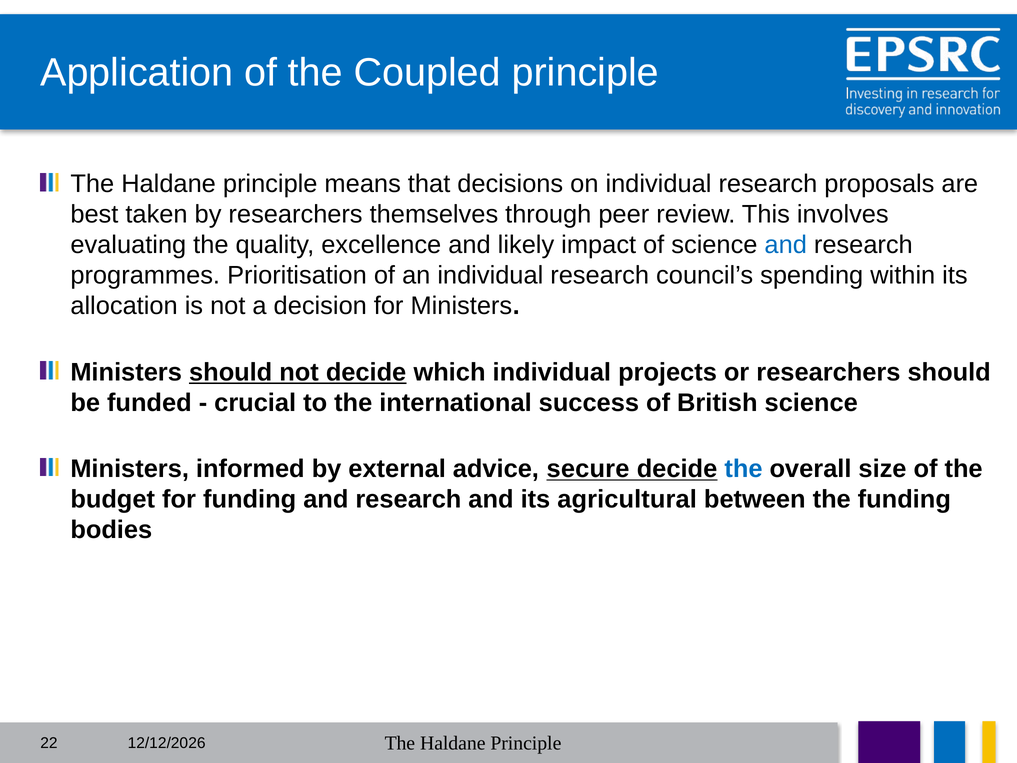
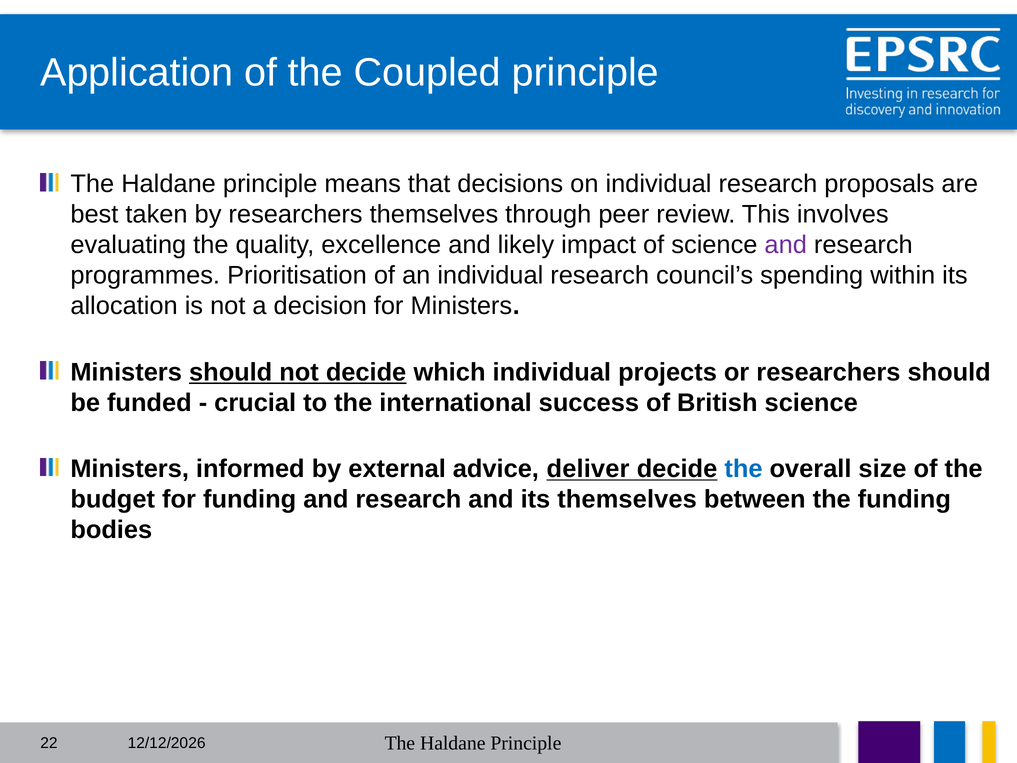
and colour: blue -> purple (786, 245)
secure: secure -> deliver (588, 469)
its agricultural: agricultural -> themselves (627, 499)
